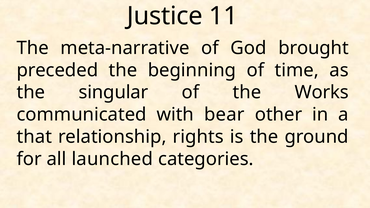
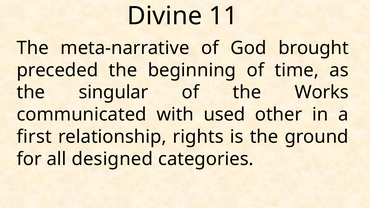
Justice: Justice -> Divine (165, 16)
bear: bear -> used (224, 115)
that: that -> first (34, 137)
launched: launched -> designed (112, 159)
